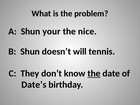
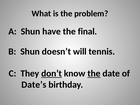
your: your -> have (52, 31)
nice: nice -> final (87, 31)
don’t underline: none -> present (52, 73)
